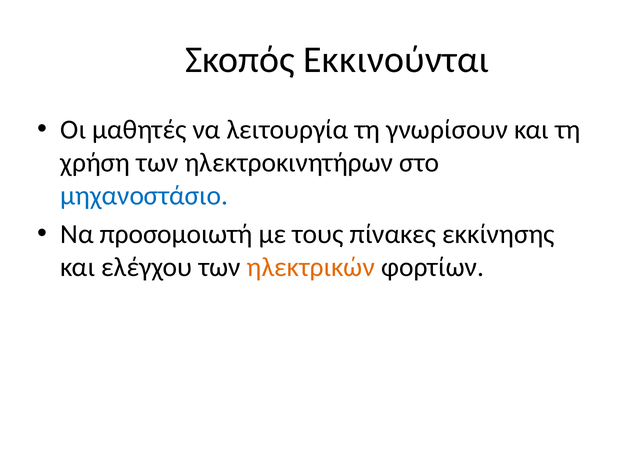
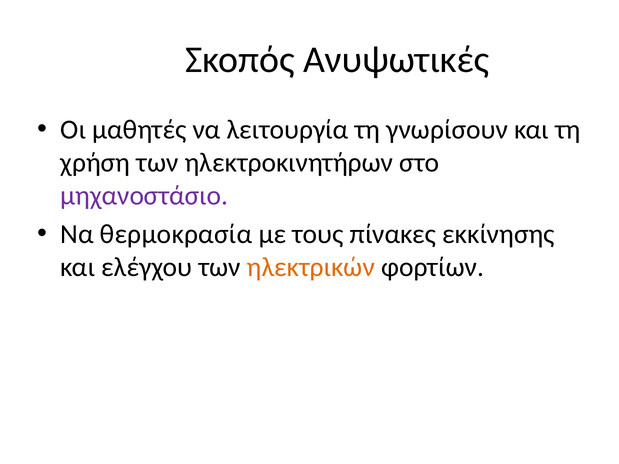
Εκκινούνται: Εκκινούνται -> Ανυψωτικές (396, 60)
μηχανοστάσιο colour: blue -> purple (144, 196)
προσομοιωτή: προσομοιωτή -> θερμοκρασία (176, 234)
